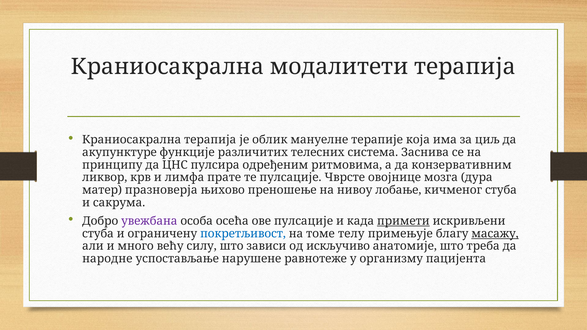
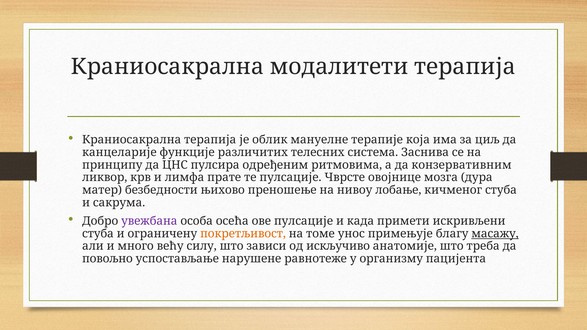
акупунктуре: акупунктуре -> канцеларије (119, 152)
празноверја: празноверја -> безбедности (161, 190)
примети underline: present -> none (403, 221)
покретљивост colour: blue -> orange (243, 234)
телу: телу -> унос (351, 234)
народне: народне -> повољно (107, 259)
